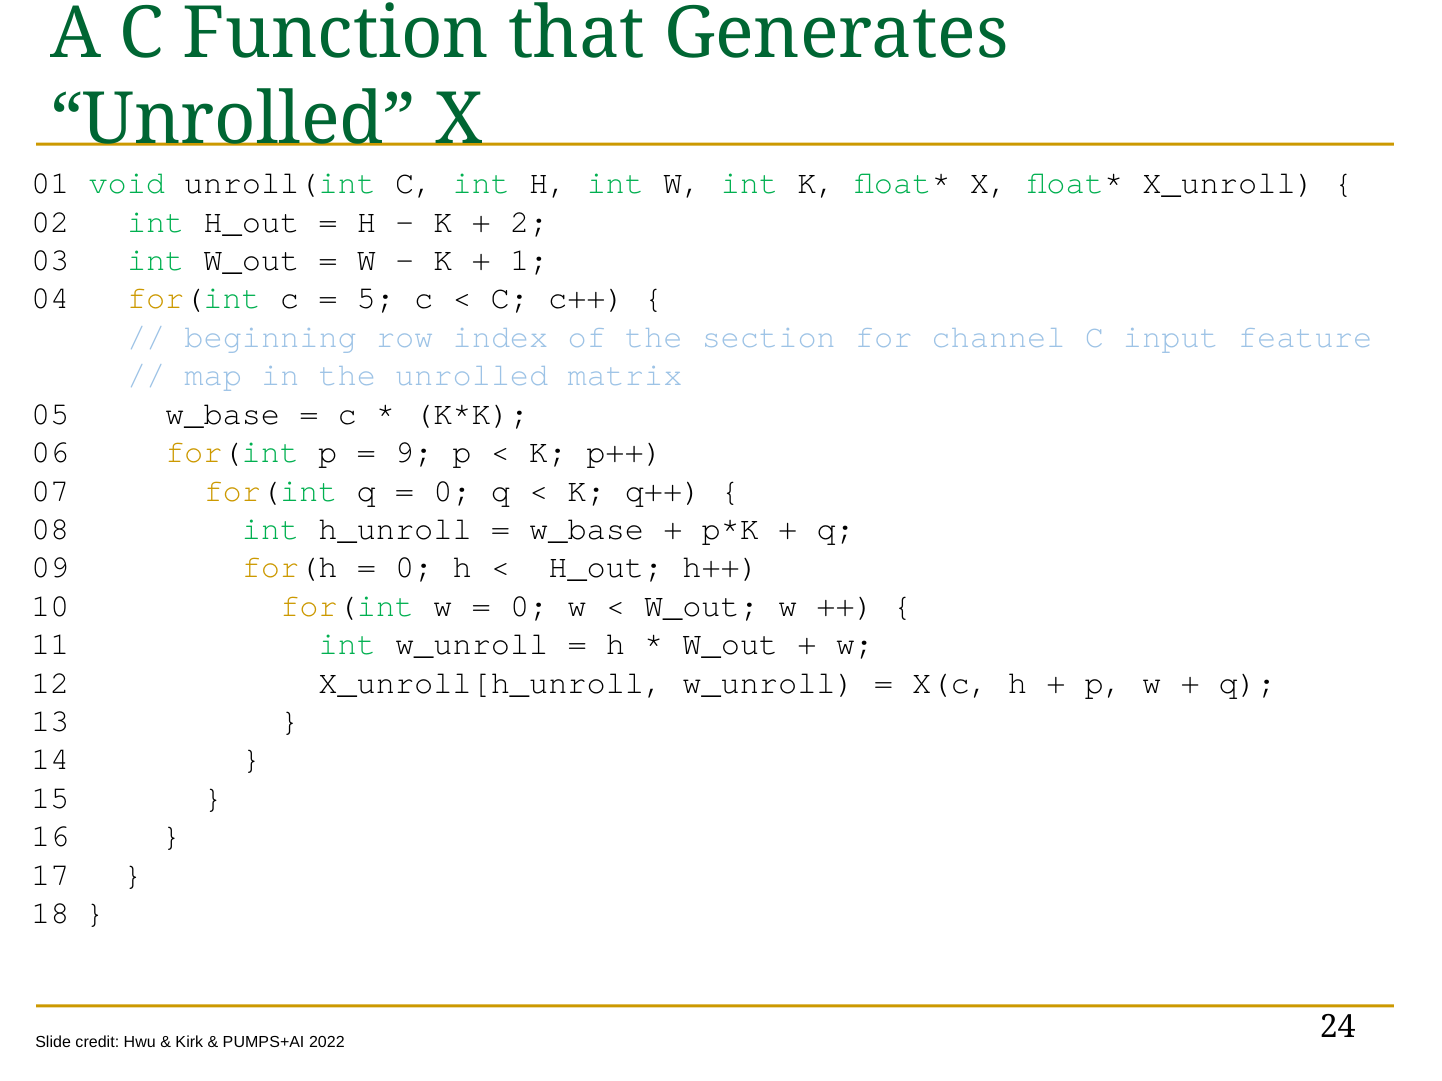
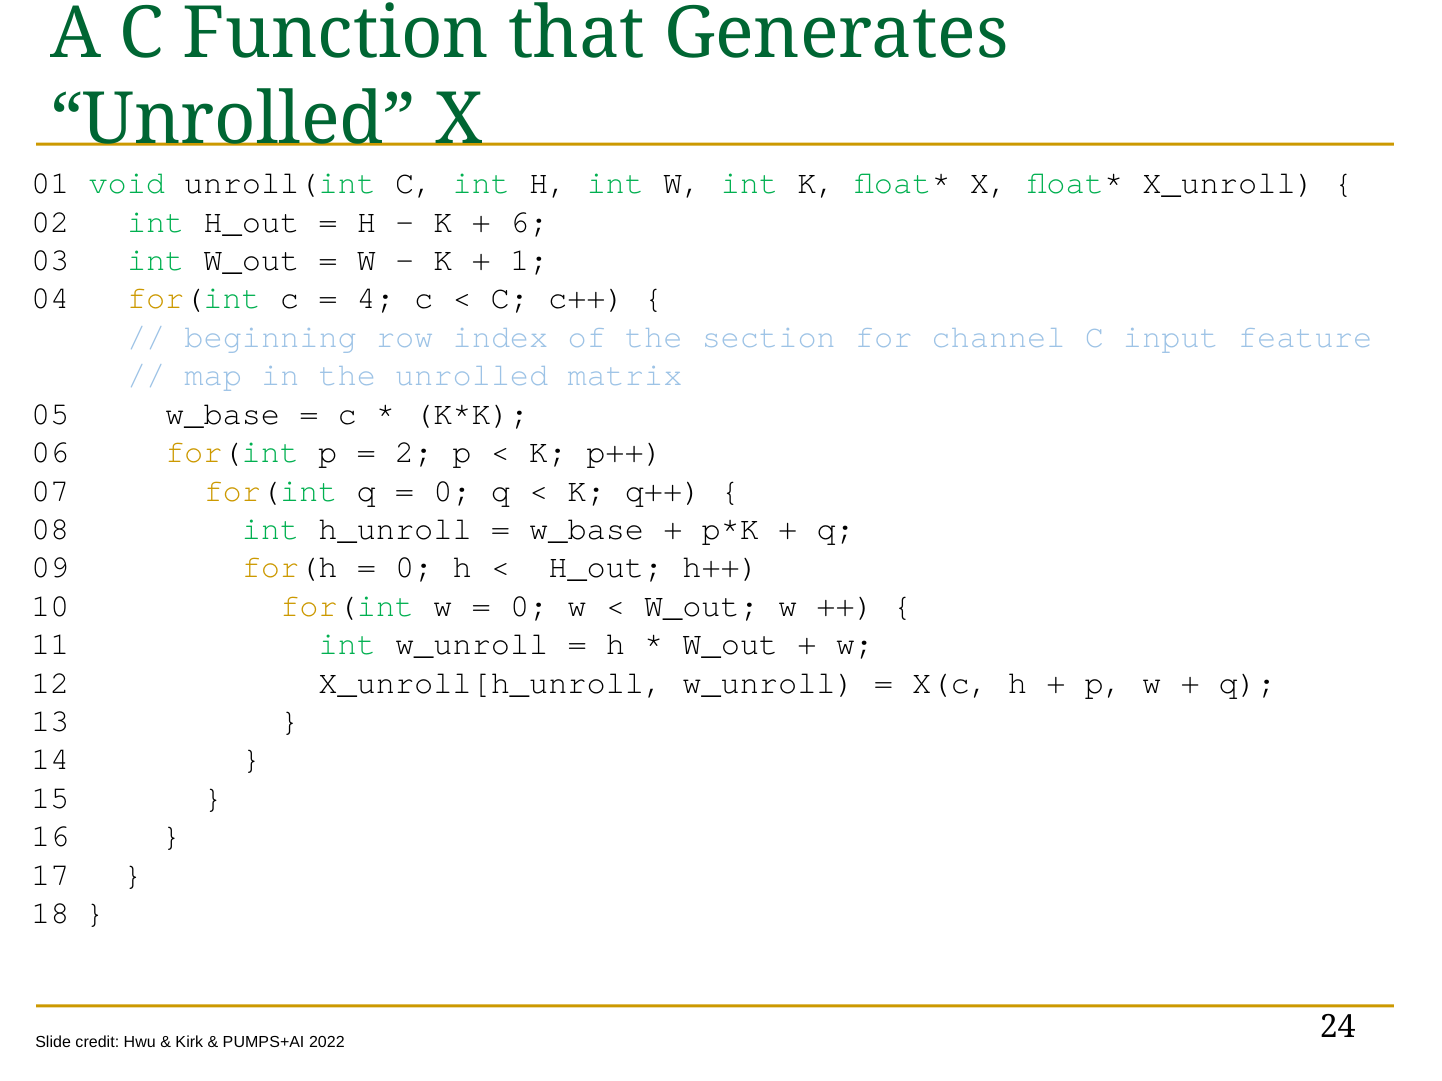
2: 2 -> 6 (529, 222)
5: 5 -> 4 (376, 298)
9: 9 -> 2 (414, 452)
